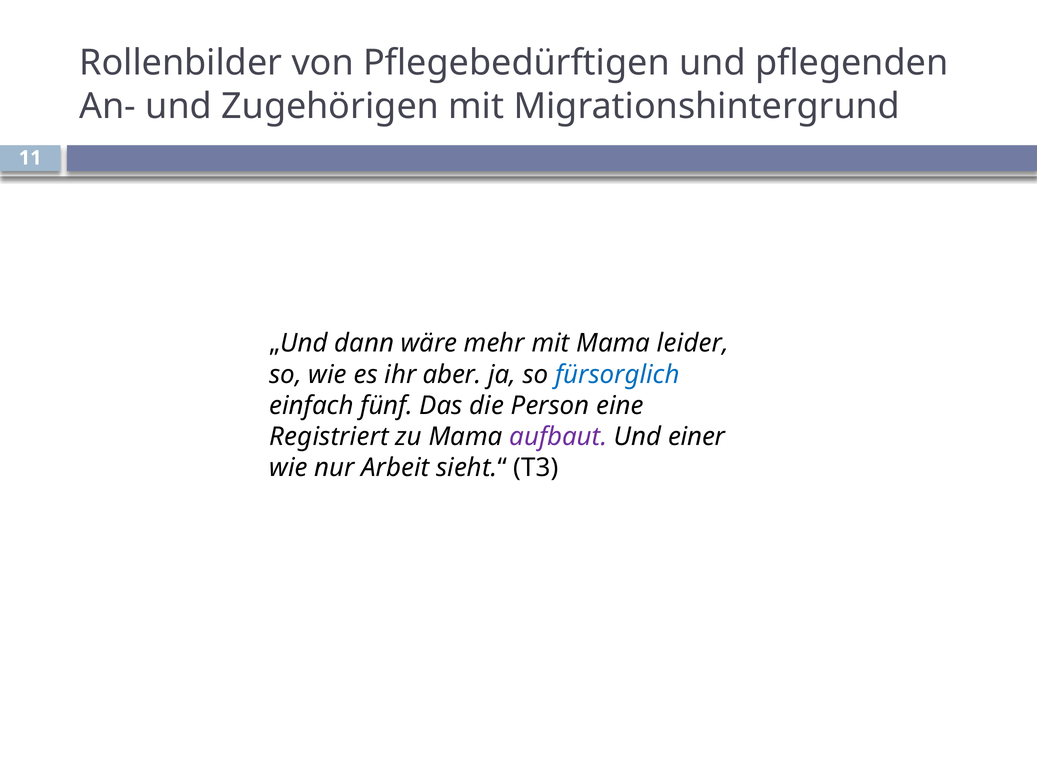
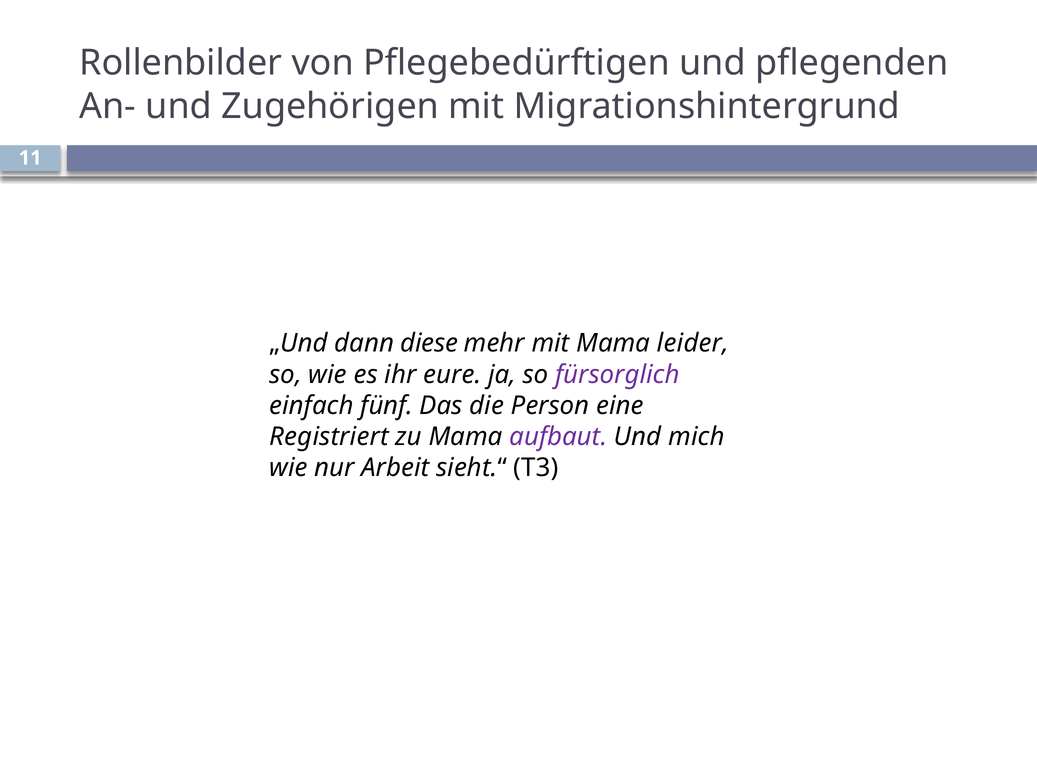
wäre: wäre -> diese (429, 343)
aber: aber -> eure (452, 374)
fürsorglich colour: blue -> purple (617, 374)
einer: einer -> mich (697, 437)
